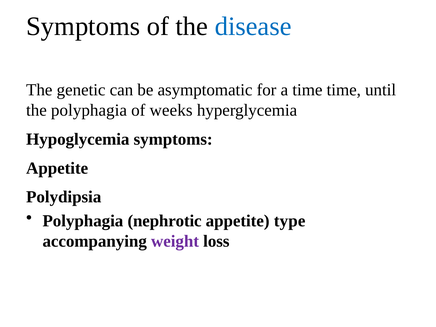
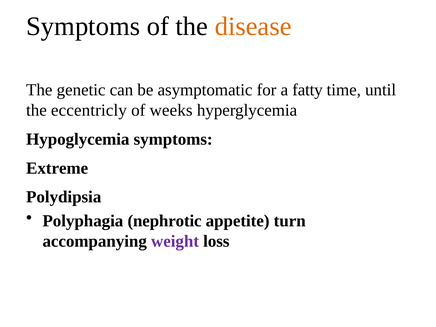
disease colour: blue -> orange (253, 26)
a time: time -> fatty (307, 90)
the polyphagia: polyphagia -> eccentricly (89, 110)
Appetite: Appetite -> Extreme (57, 168)
type: type -> turn (290, 221)
